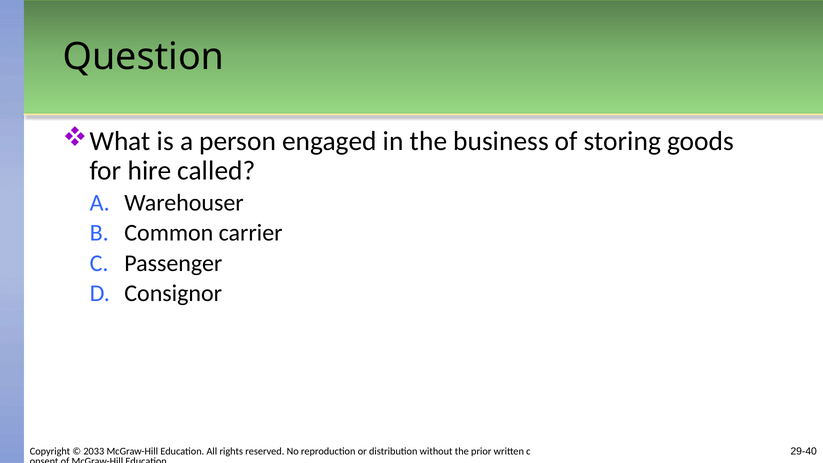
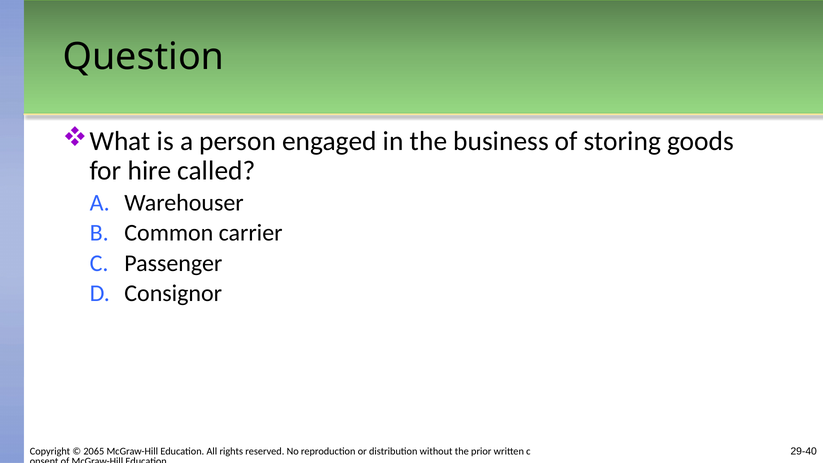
2033: 2033 -> 2065 (94, 451)
